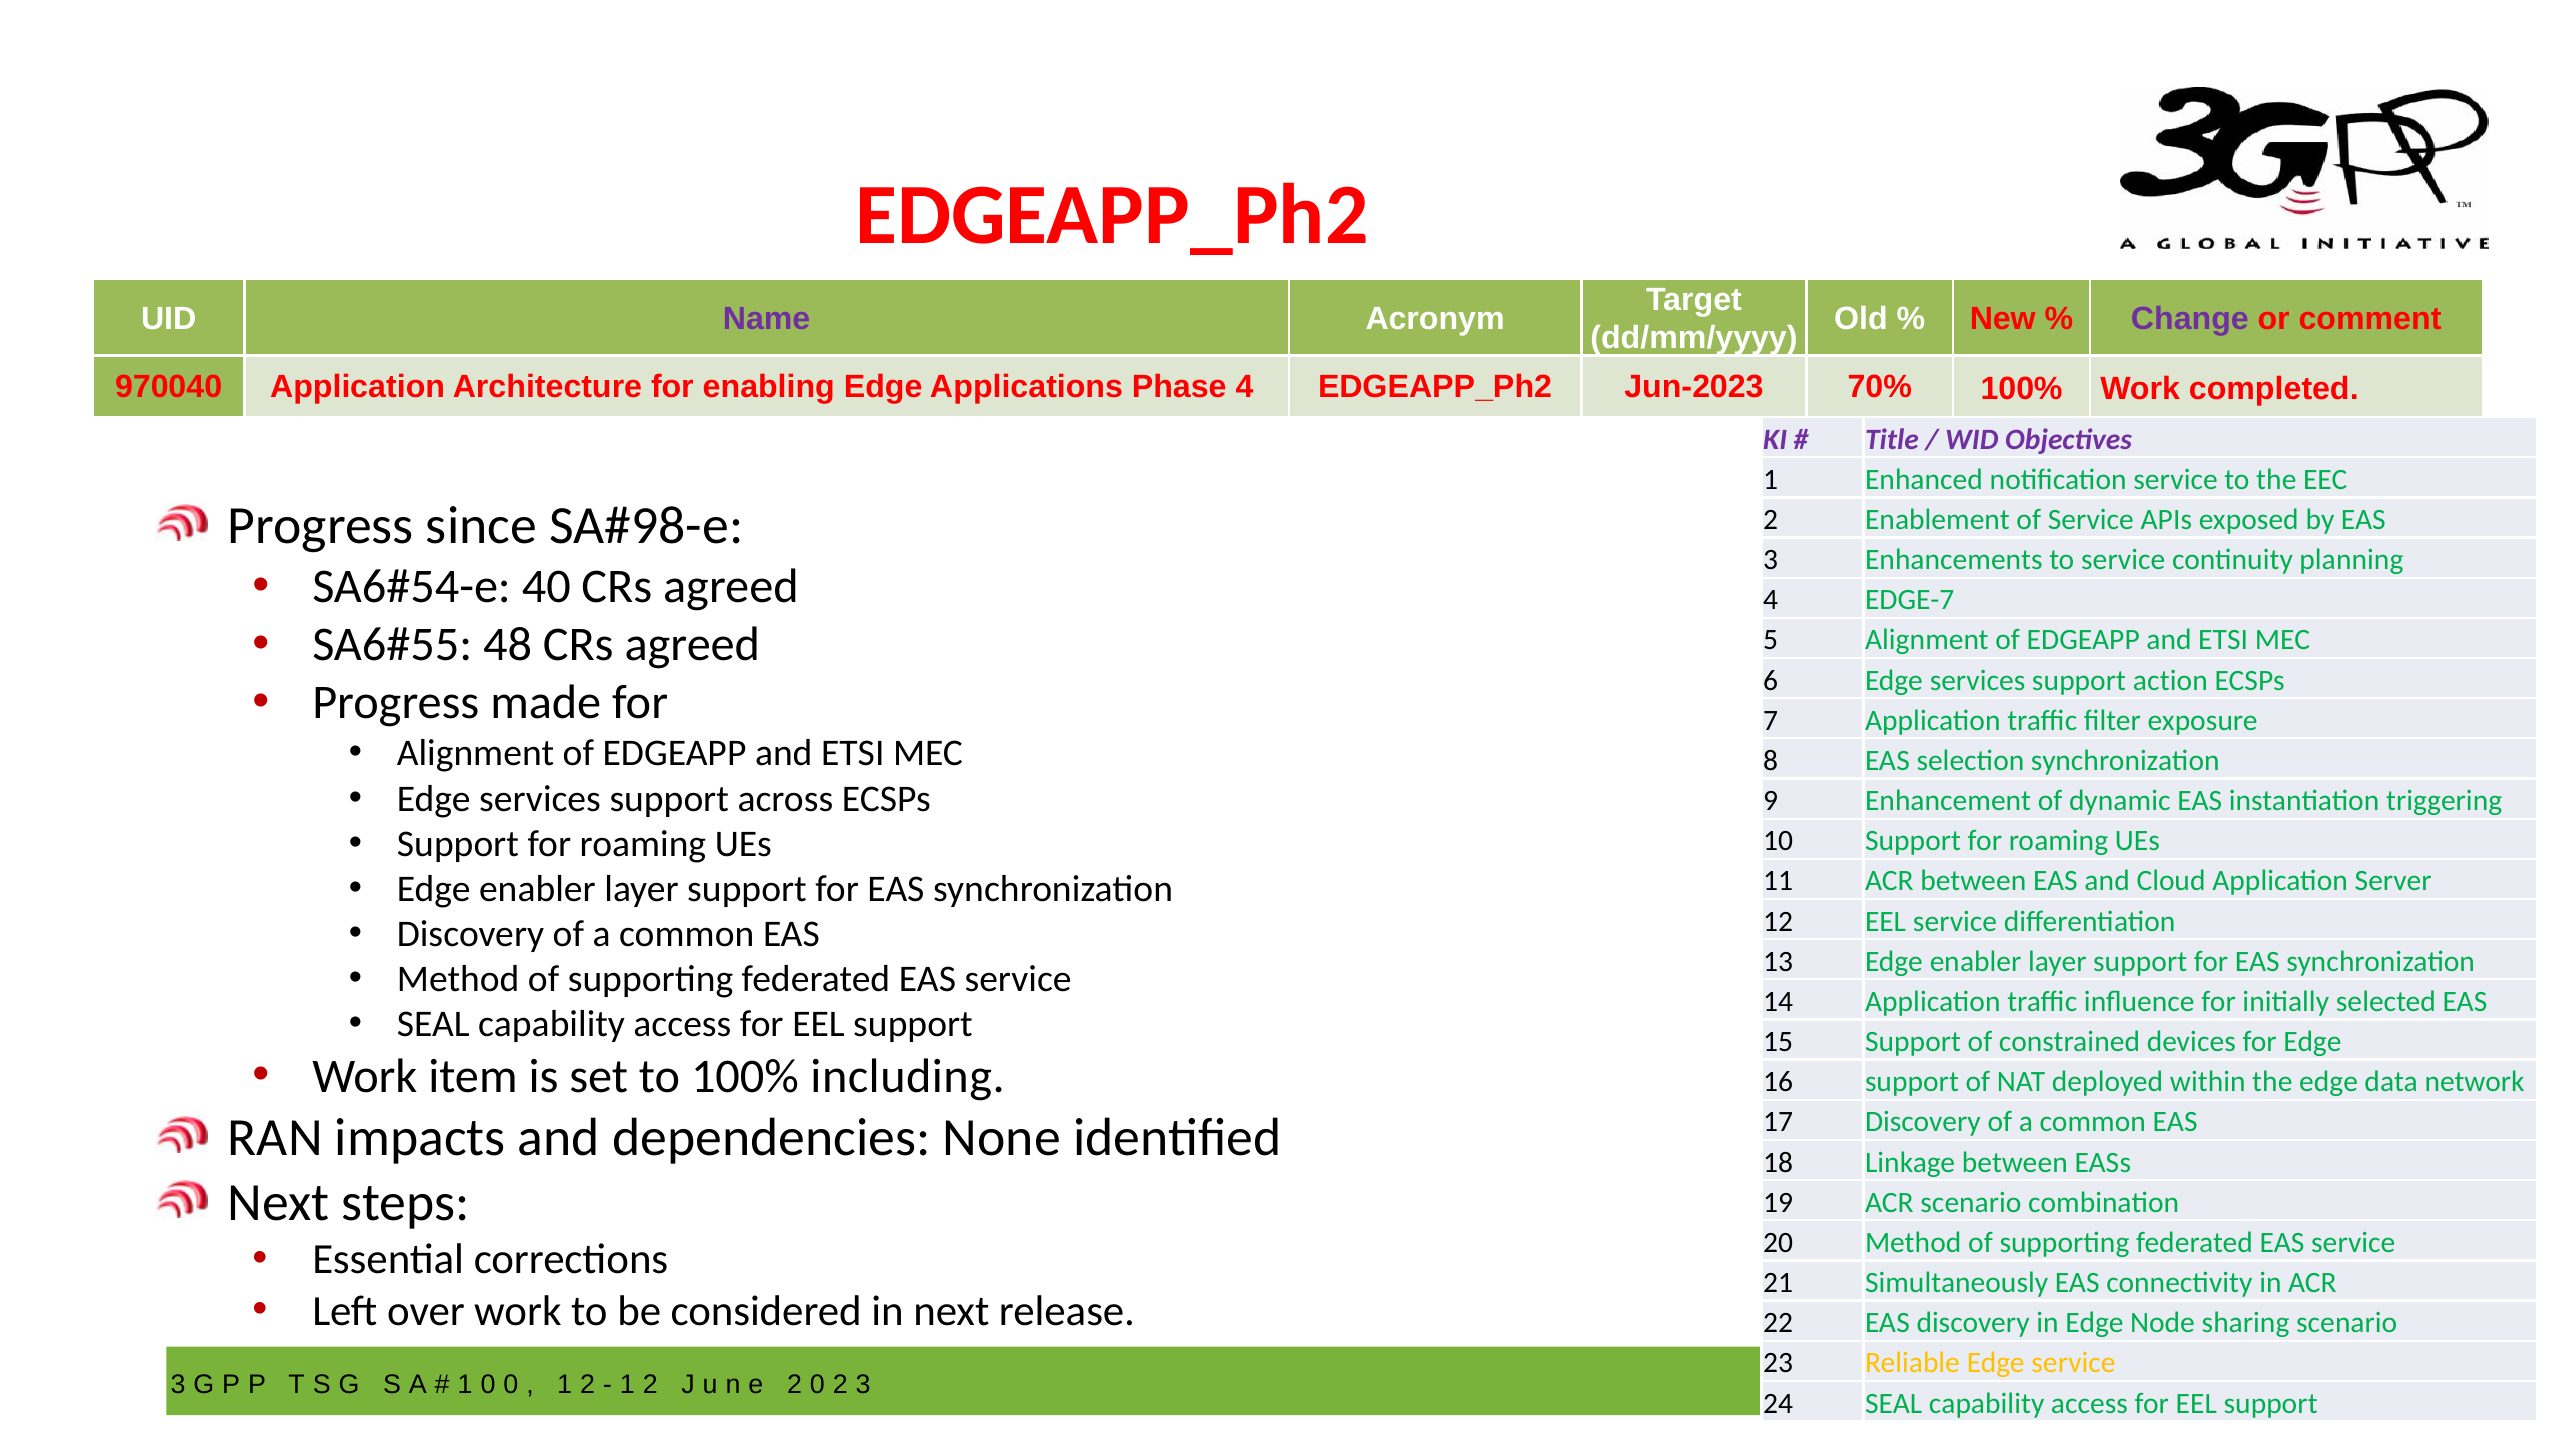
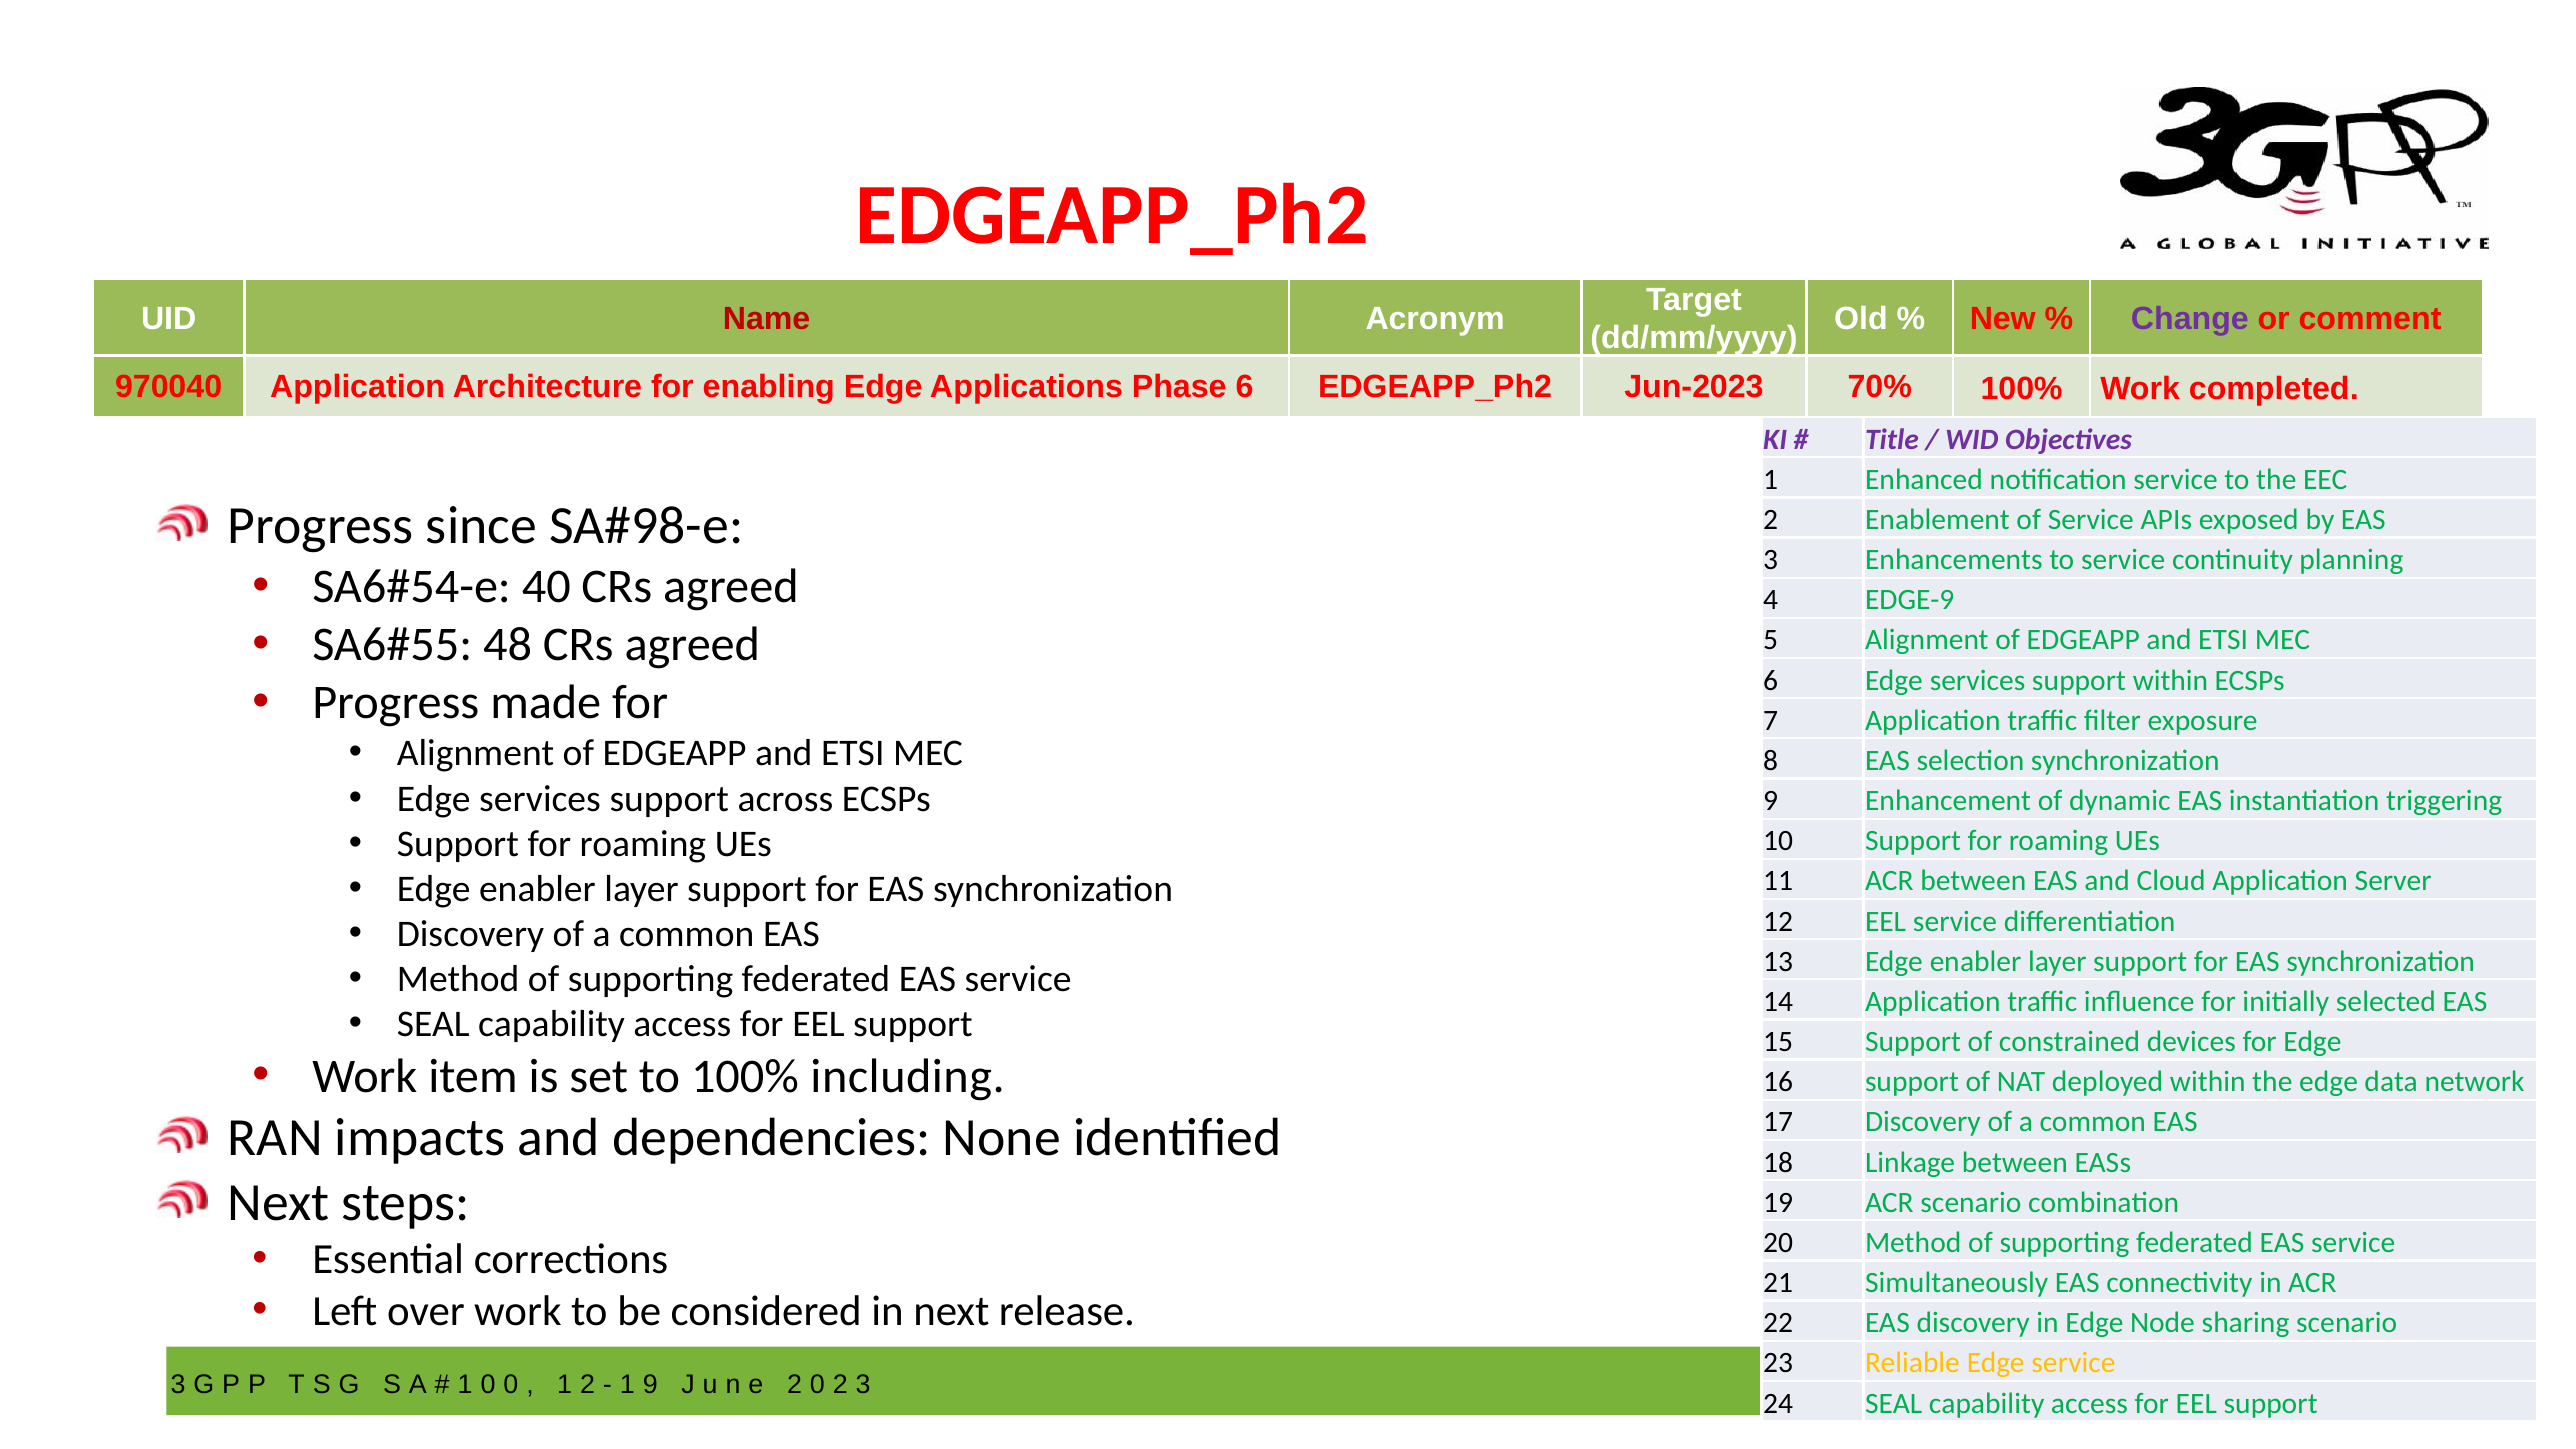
Name colour: purple -> red (767, 319)
Phase 4: 4 -> 6 (1244, 387)
EDGE-7: EDGE-7 -> EDGE-9 (1910, 600)
support action: action -> within (2170, 680)
2: 2 -> 9 (650, 1384)
